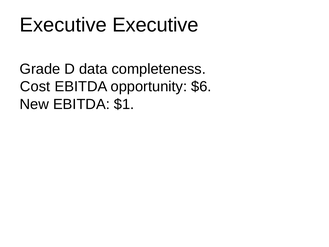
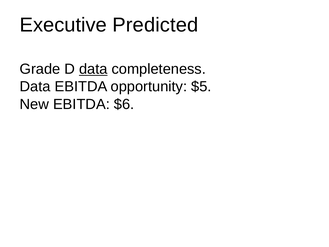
Executive Executive: Executive -> Predicted (155, 25)
data underline: none -> present (93, 69)
Cost: Cost -> Data (35, 87)
$6: $6 -> $5 (201, 87)
$1: $1 -> $6 (124, 104)
